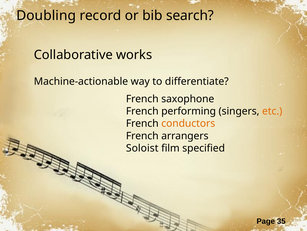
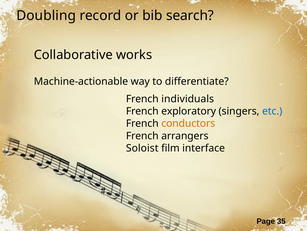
saxophone: saxophone -> individuals (188, 99)
performing: performing -> exploratory (189, 111)
etc colour: orange -> blue (272, 111)
specified: specified -> interface (204, 148)
